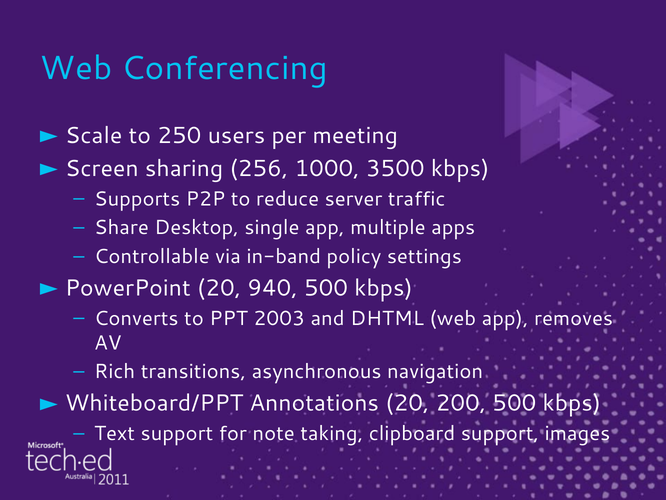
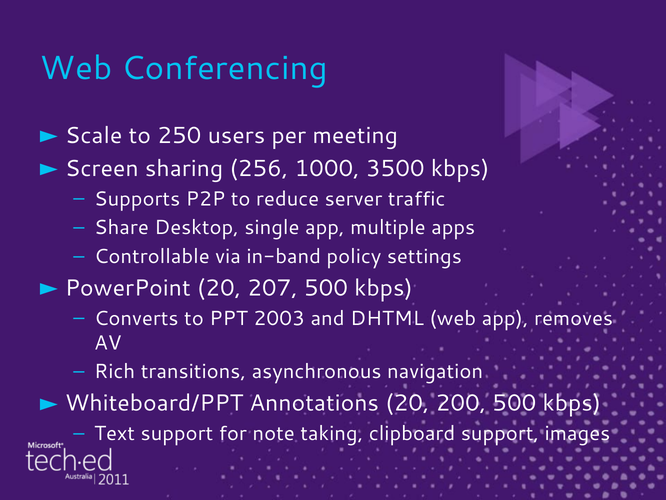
940: 940 -> 207 (273, 288)
